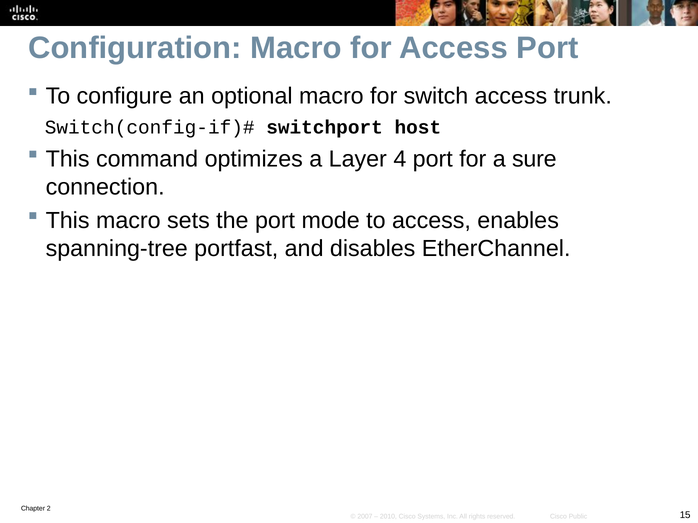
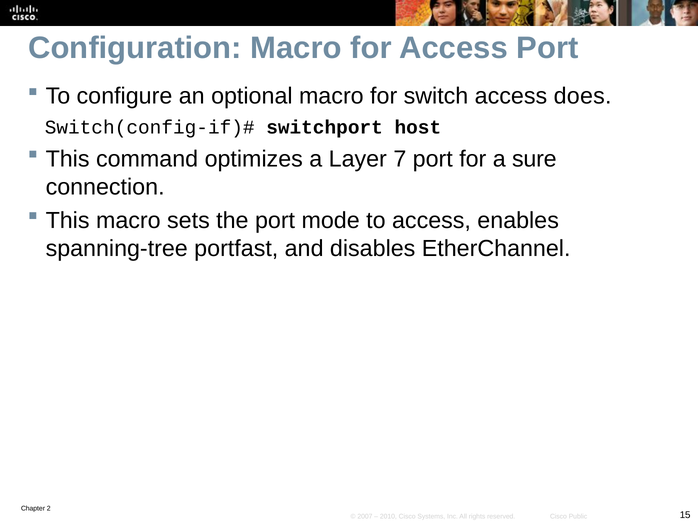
trunk: trunk -> does (583, 96)
4: 4 -> 7 (400, 159)
